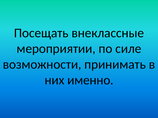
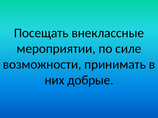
именно: именно -> добрые (90, 80)
